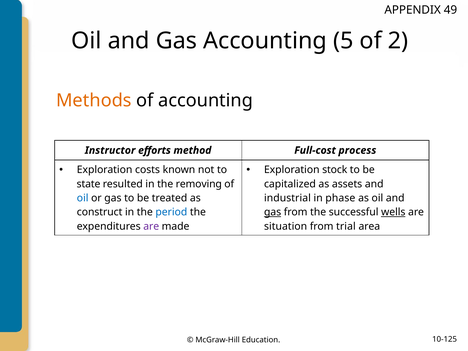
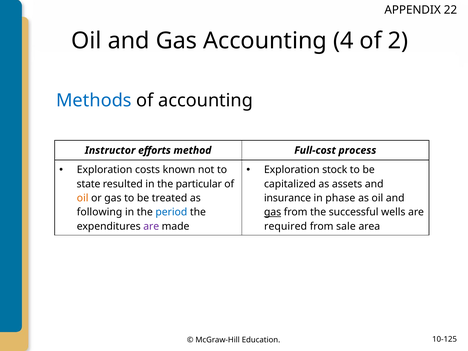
49: 49 -> 22 (451, 10)
5: 5 -> 4 (343, 41)
Methods colour: orange -> blue (94, 100)
removing: removing -> particular (199, 184)
oil colour: blue -> orange (83, 198)
industrial: industrial -> insurance (288, 198)
construct: construct -> following (100, 212)
wells underline: present -> none (393, 212)
situation: situation -> required (286, 226)
trial: trial -> sale (346, 226)
